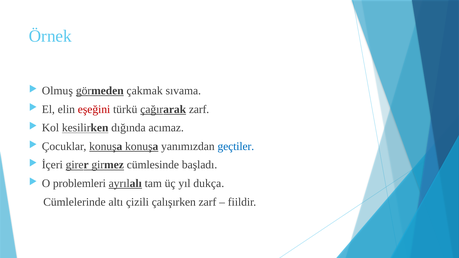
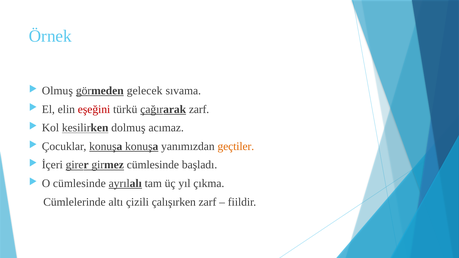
çakmak: çakmak -> gelecek (145, 91)
dığında: dığında -> dolmuş (128, 128)
geçtiler colour: blue -> orange (236, 146)
O problemleri: problemleri -> cümlesinde (79, 184)
dukça: dukça -> çıkma (209, 184)
